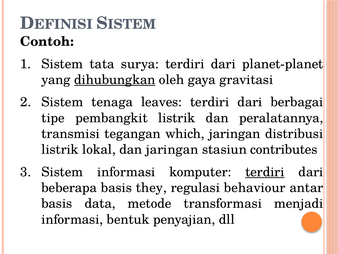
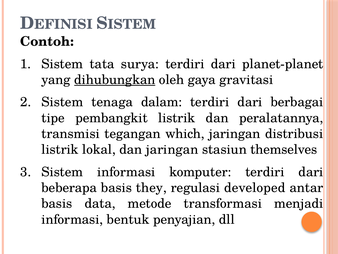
leaves: leaves -> dalam (162, 102)
contributes: contributes -> themselves (284, 149)
terdiri underline: present -> none (265, 172)
behaviour: behaviour -> developed (255, 187)
